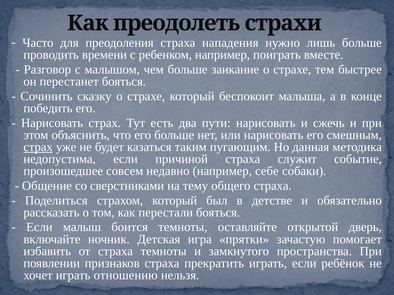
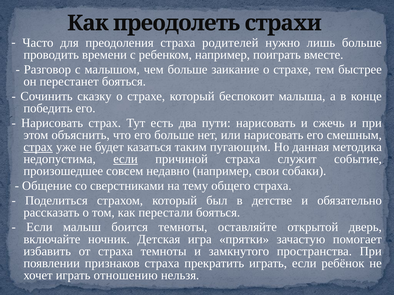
нападения: нападения -> родителей (230, 43)
если underline: none -> present (125, 159)
себе: себе -> свои (267, 171)
